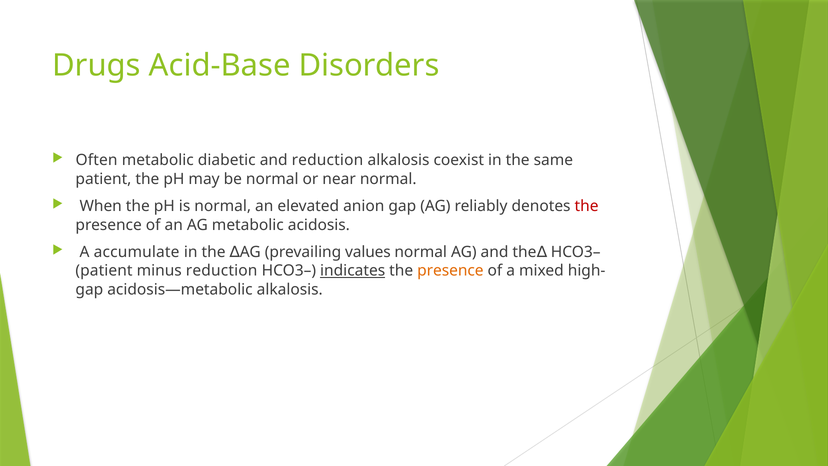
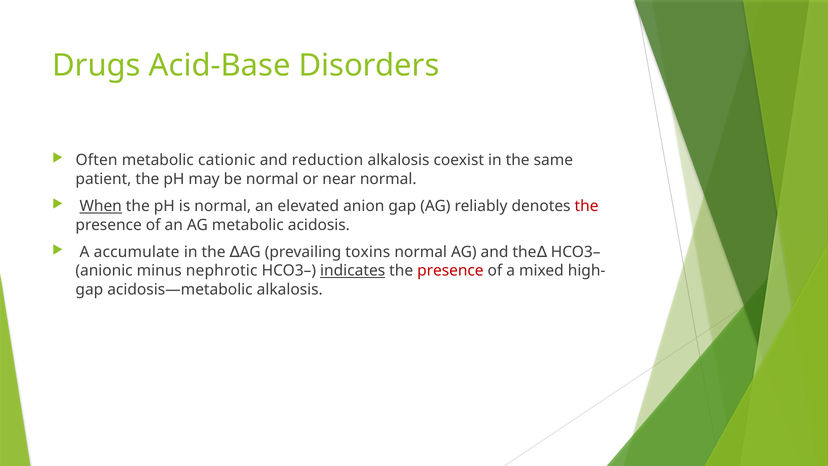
diabetic: diabetic -> cationic (227, 160)
When underline: none -> present (101, 206)
values: values -> toxins (368, 252)
patient: patient -> anionic (104, 271)
minus reduction: reduction -> nephrotic (222, 271)
presence colour: orange -> red (450, 271)
